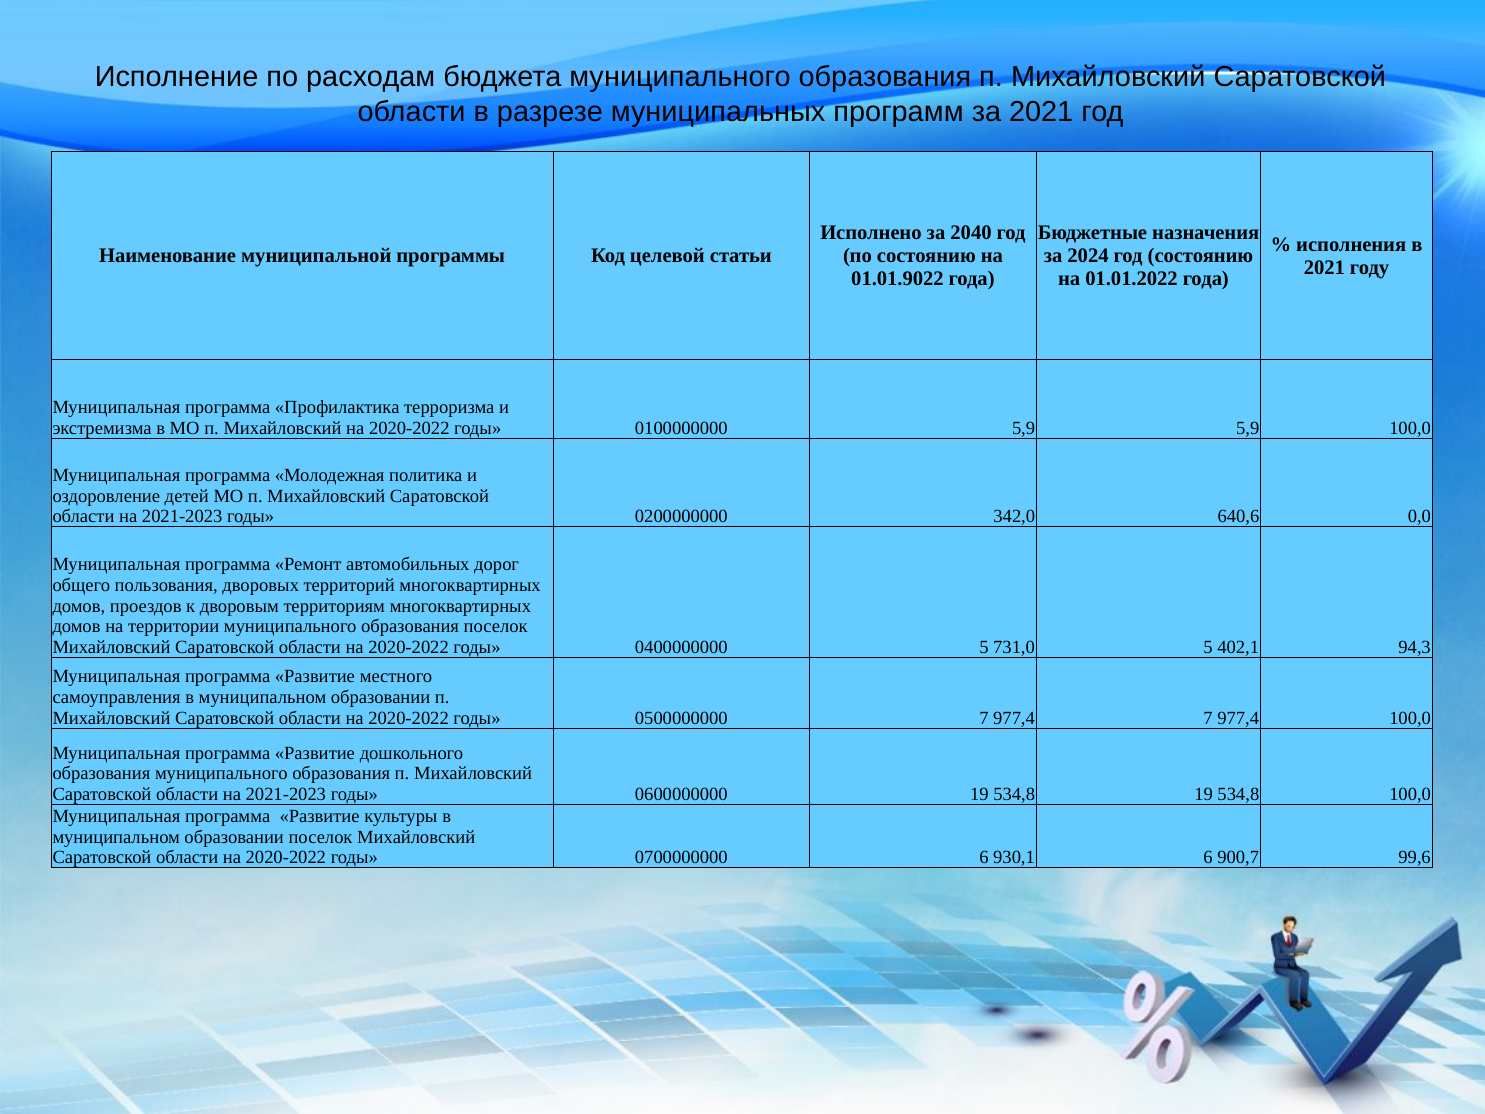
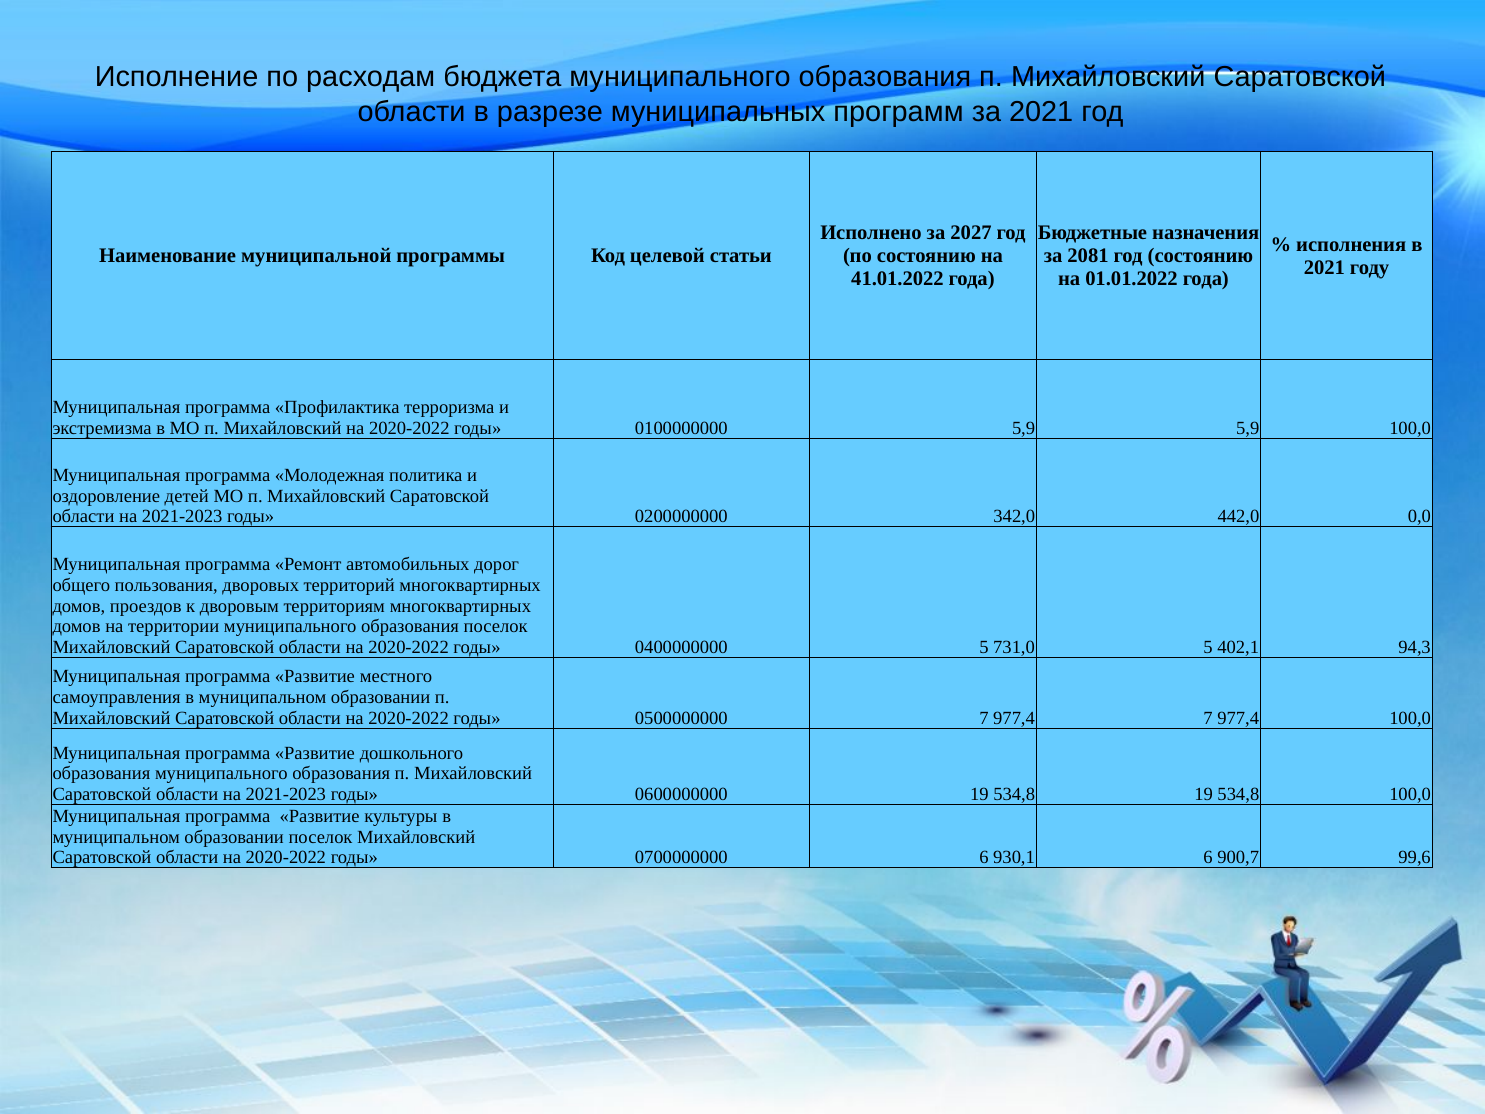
2040: 2040 -> 2027 (971, 233)
2024: 2024 -> 2081 (1088, 256)
01.01.9022: 01.01.9022 -> 41.01.2022 (897, 279)
640,6: 640,6 -> 442,0 (1239, 516)
